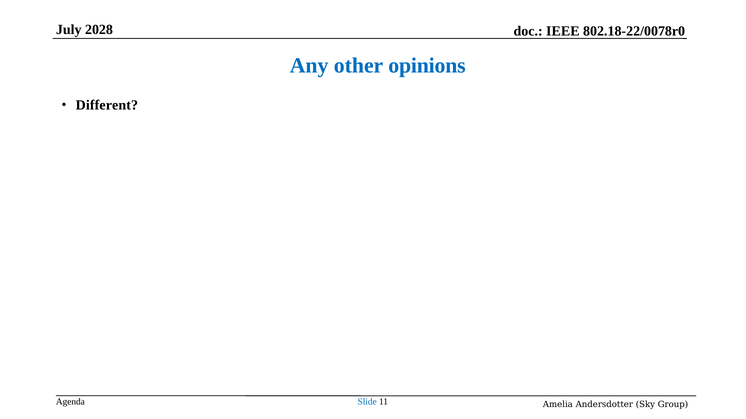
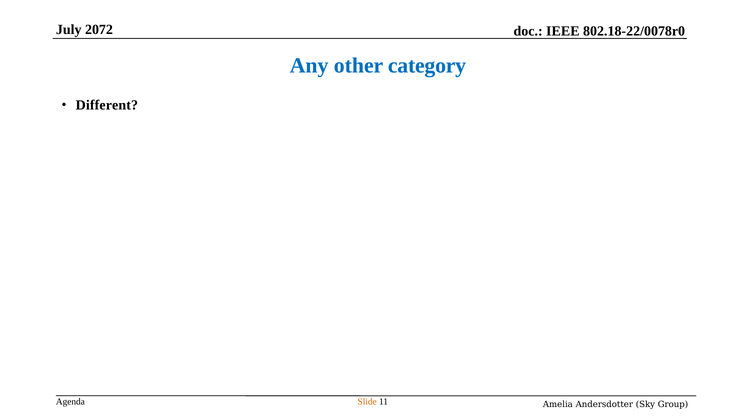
2028: 2028 -> 2072 (99, 30)
opinions: opinions -> category (427, 66)
Slide colour: blue -> orange (367, 402)
